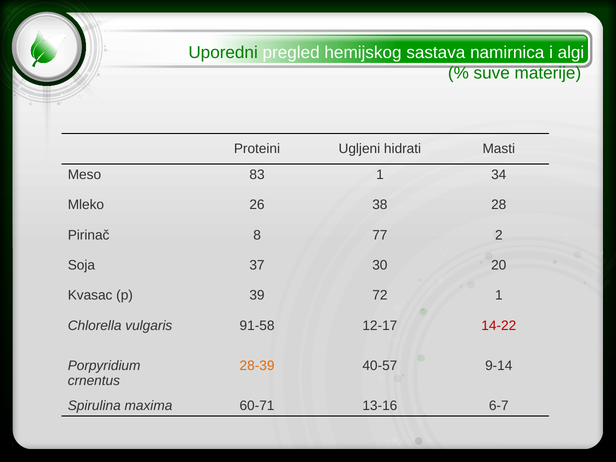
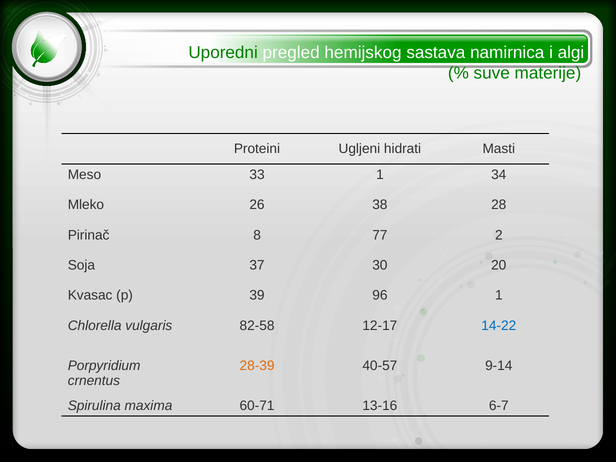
83: 83 -> 33 (257, 175)
72: 72 -> 96 (380, 295)
91-58: 91-58 -> 82-58 (257, 326)
14-22 colour: red -> blue (499, 326)
